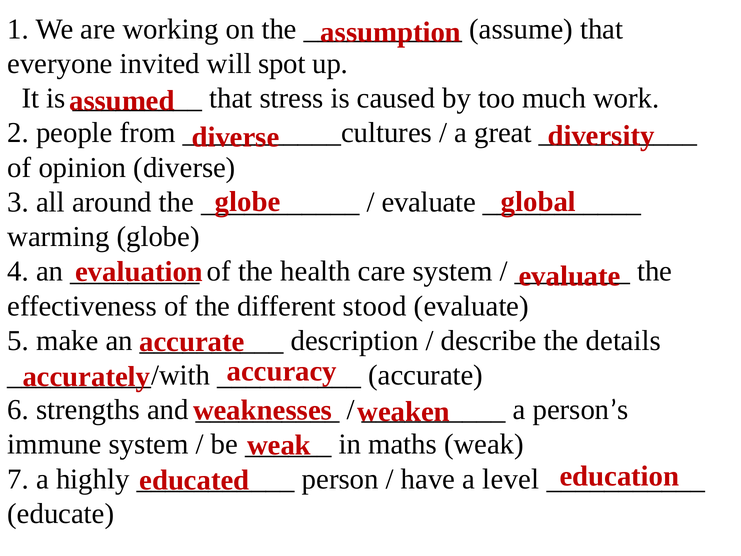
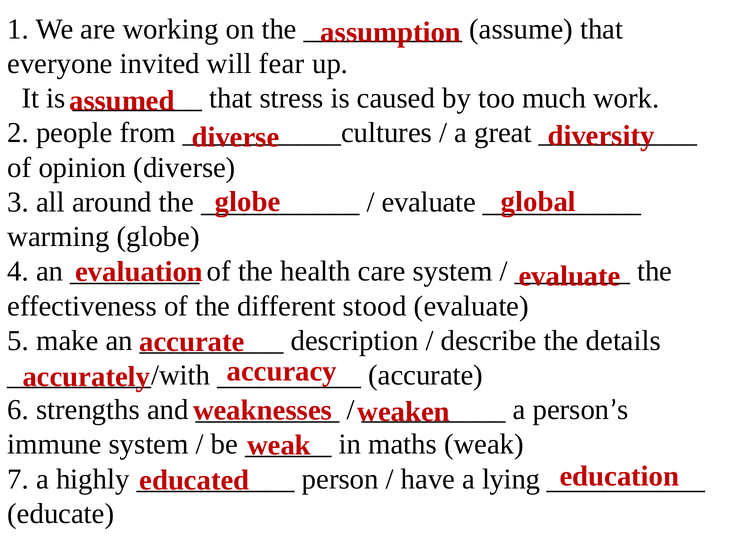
spot: spot -> fear (282, 64)
level: level -> lying (511, 479)
